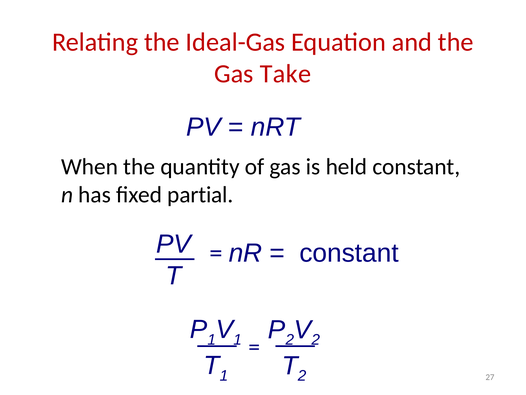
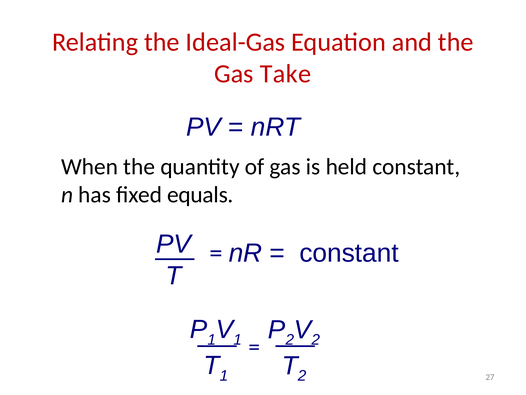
partial: partial -> equals (200, 195)
